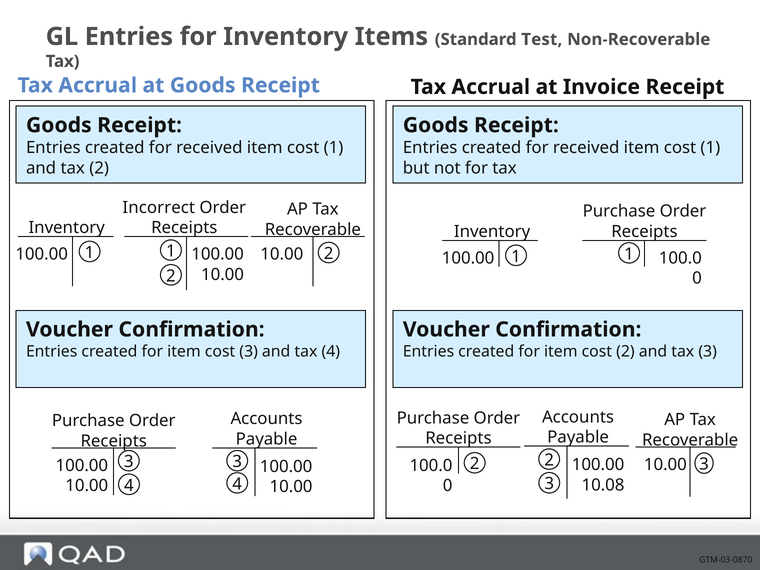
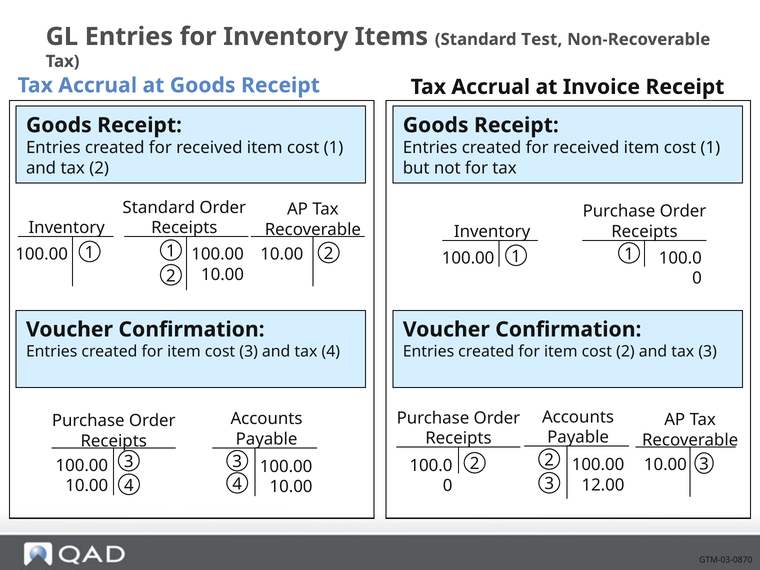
Incorrect: Incorrect -> Standard (159, 207)
10.08: 10.08 -> 12.00 (603, 485)
